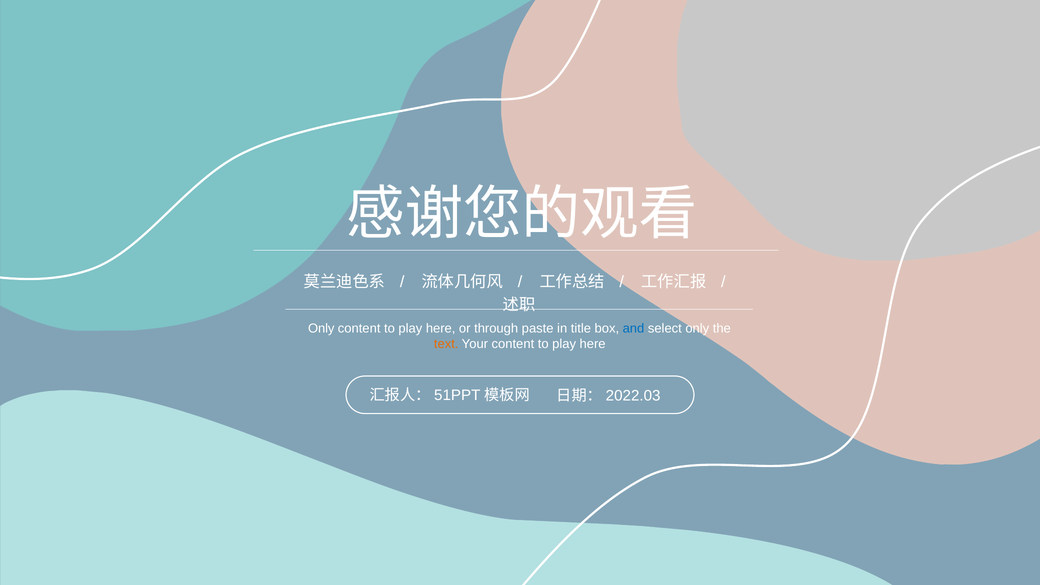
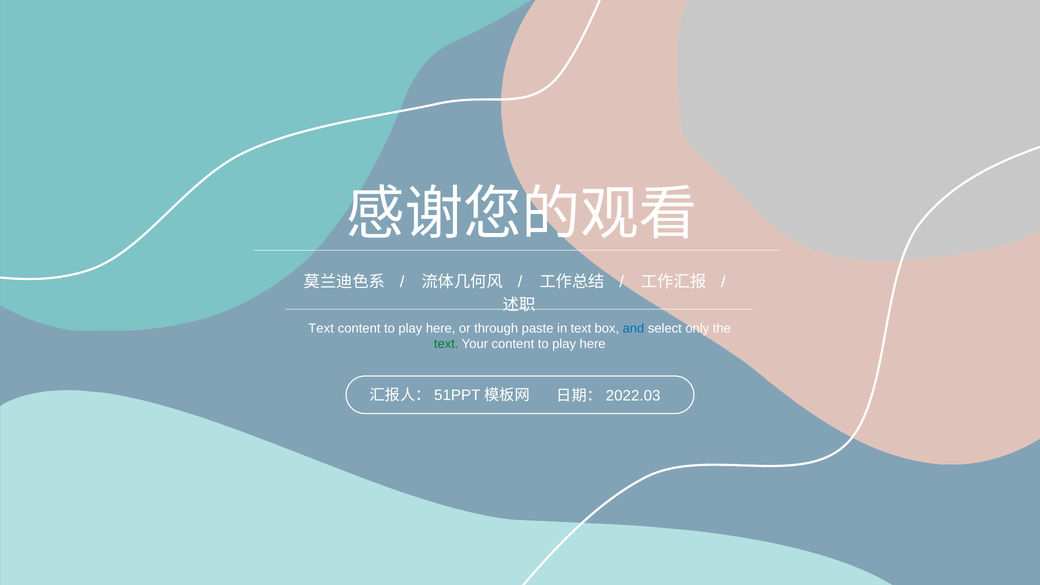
Only: Only -> Text (321, 329)
in title: title -> text (581, 329)
text colour: orange -> green (446, 344)
